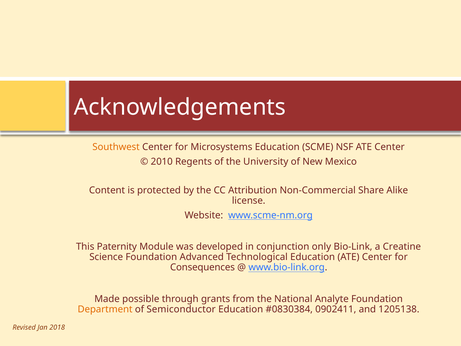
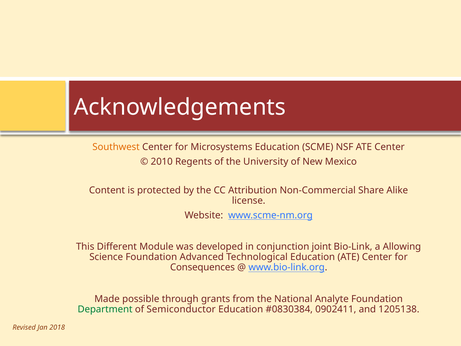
Paternity: Paternity -> Different (117, 246)
only: only -> joint (322, 246)
Creatine: Creatine -> Allowing (402, 246)
Department colour: orange -> green (105, 309)
